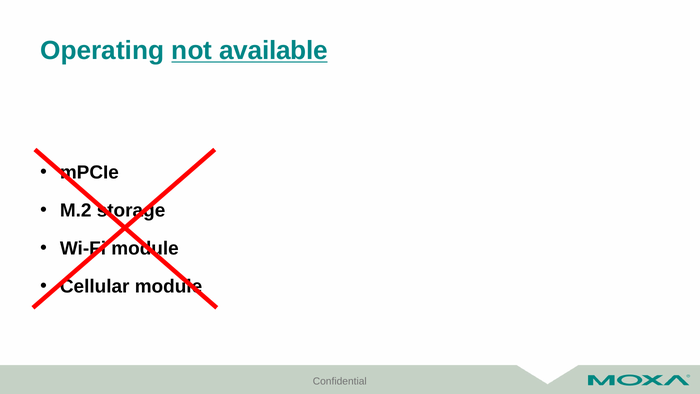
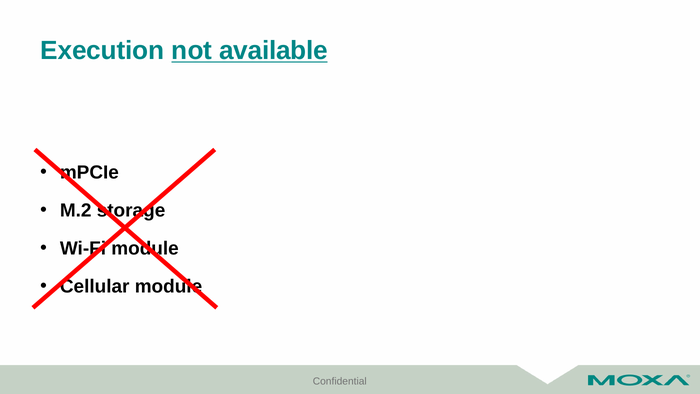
Operating: Operating -> Execution (102, 50)
